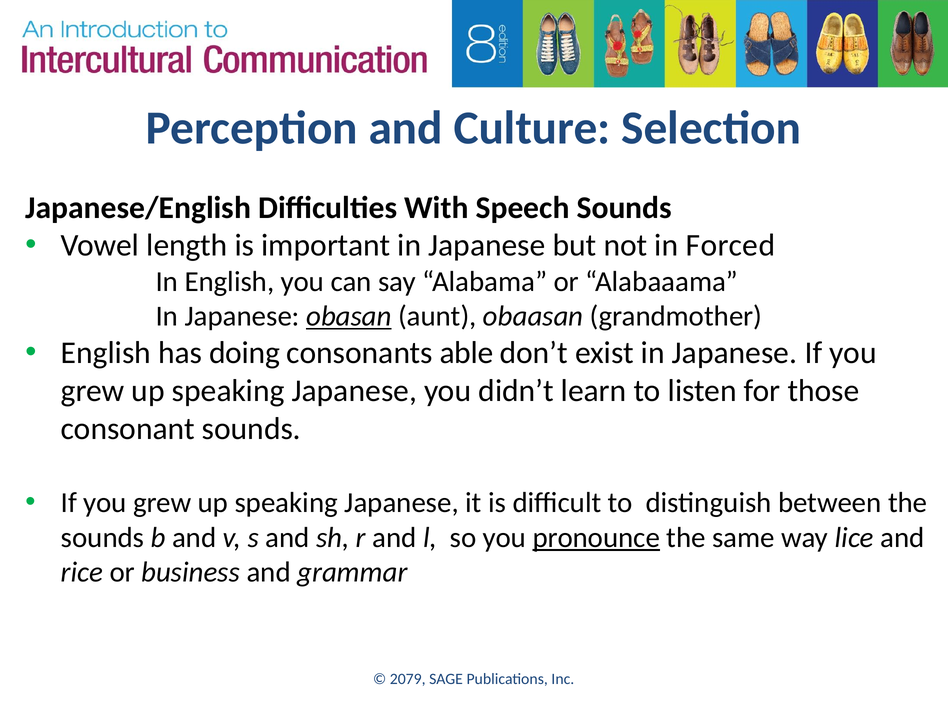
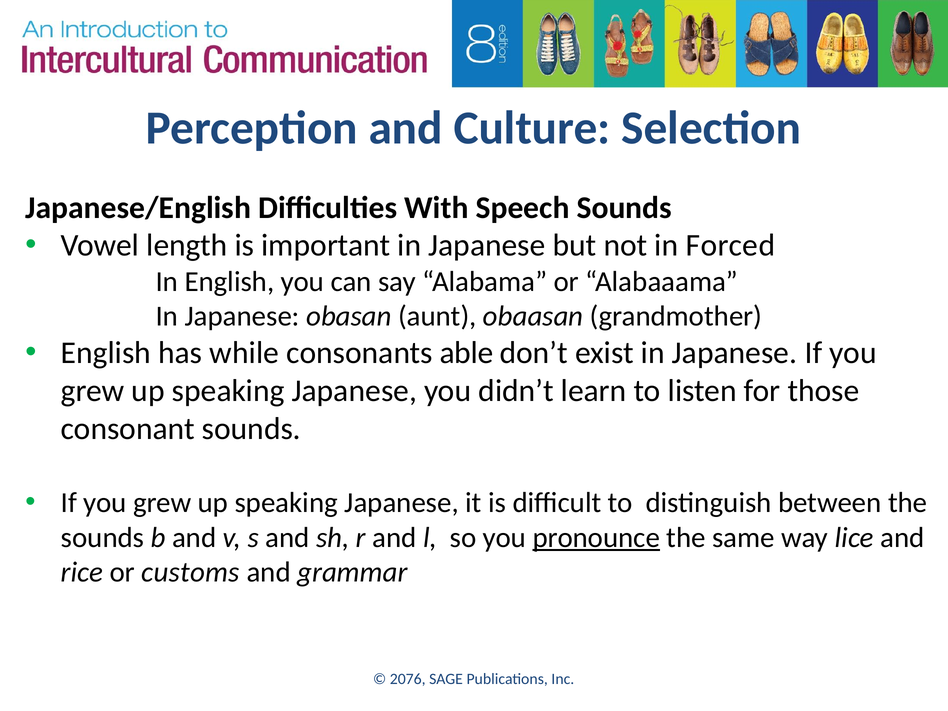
obasan underline: present -> none (349, 316)
doing: doing -> while (244, 353)
business: business -> customs (190, 572)
2079: 2079 -> 2076 (408, 679)
